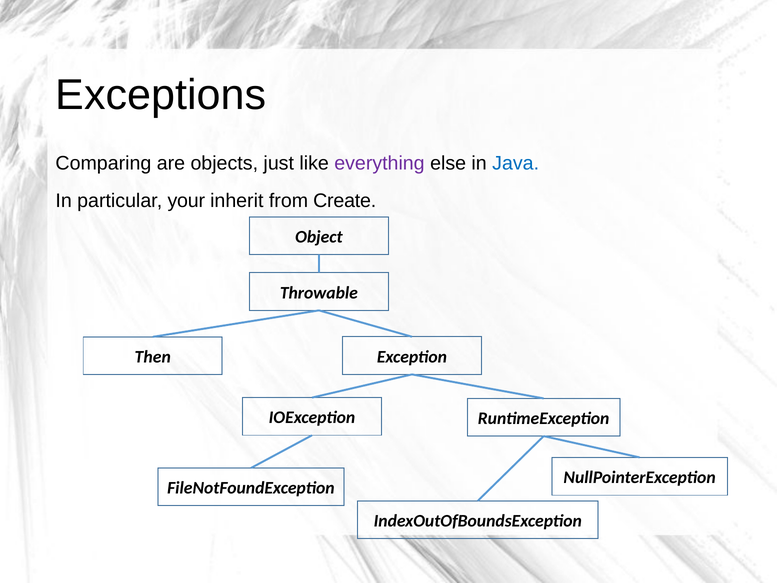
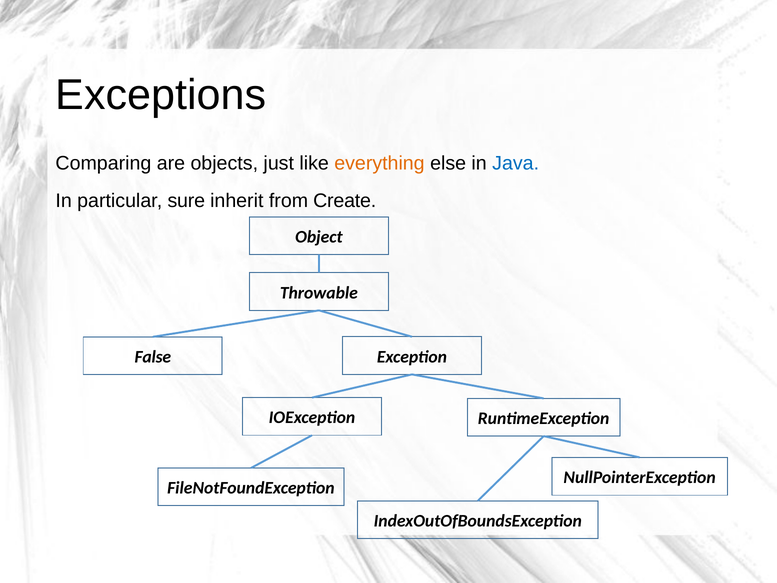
everything colour: purple -> orange (379, 163)
your: your -> sure (186, 201)
Then: Then -> False (153, 357)
